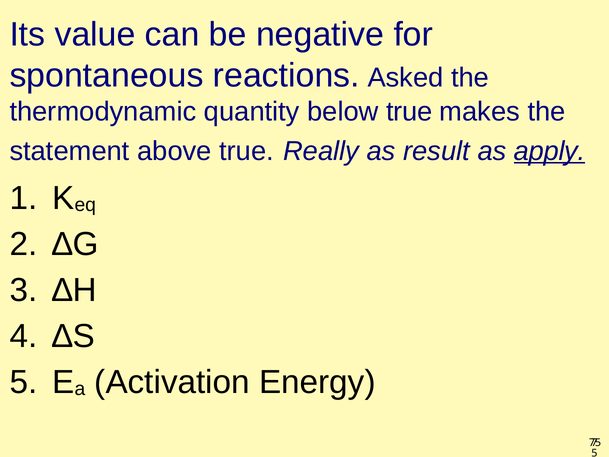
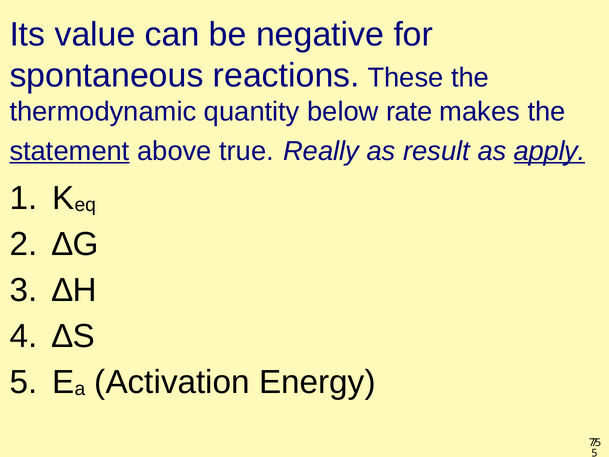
Asked: Asked -> These (406, 77)
below true: true -> rate (409, 112)
statement underline: none -> present (70, 151)
